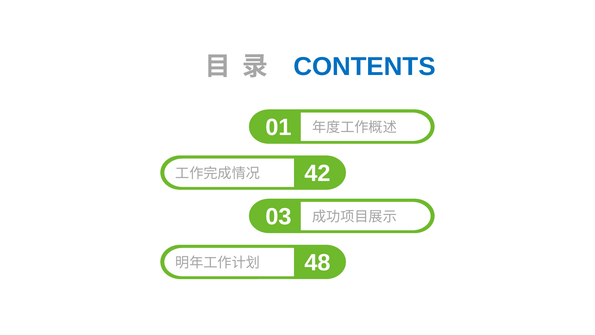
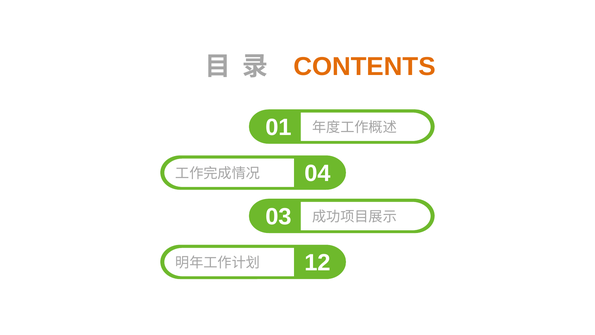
CONTENTS colour: blue -> orange (364, 66)
42: 42 -> 04 (318, 173)
48: 48 -> 12 (318, 262)
